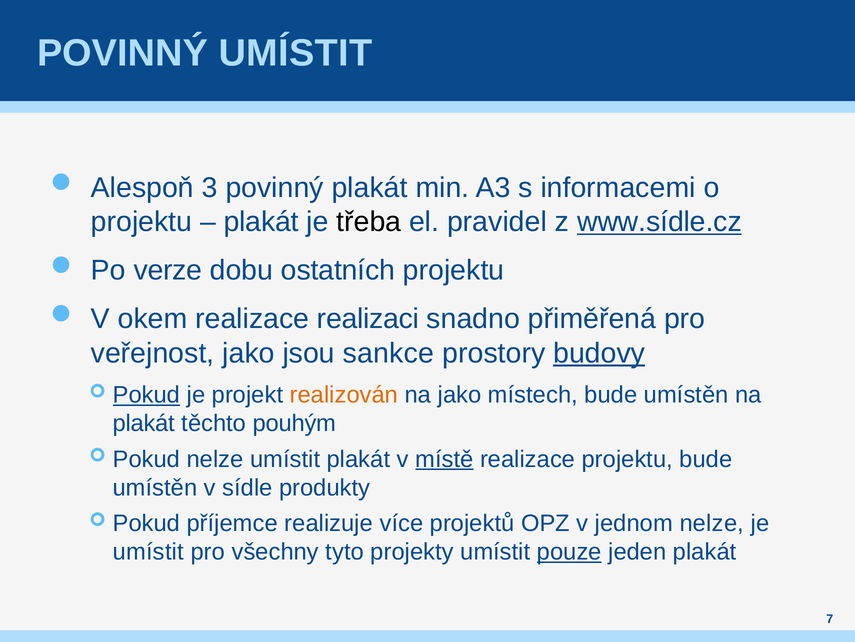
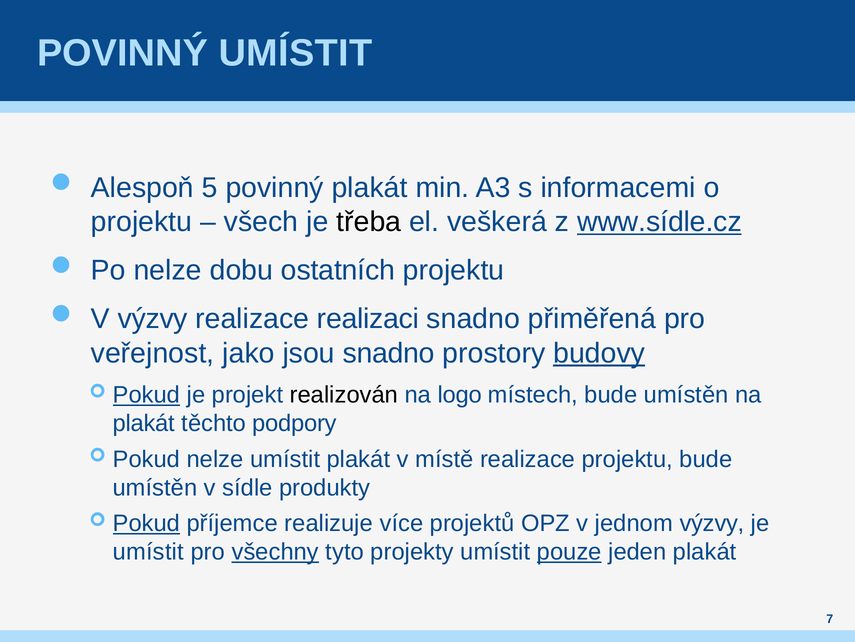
3: 3 -> 5 (210, 187)
plakát: plakát -> všech (261, 222)
pravidel: pravidel -> veškerá (497, 222)
Po verze: verze -> nelze (168, 270)
V okem: okem -> výzvy (153, 319)
jsou sankce: sankce -> snadno (389, 353)
realizován colour: orange -> black (344, 394)
na jako: jako -> logo (460, 394)
pouhým: pouhým -> podpory (294, 423)
místě underline: present -> none (444, 459)
Pokud underline: none -> present (146, 523)
jednom nelze: nelze -> výzvy (712, 523)
všechny underline: none -> present (275, 551)
